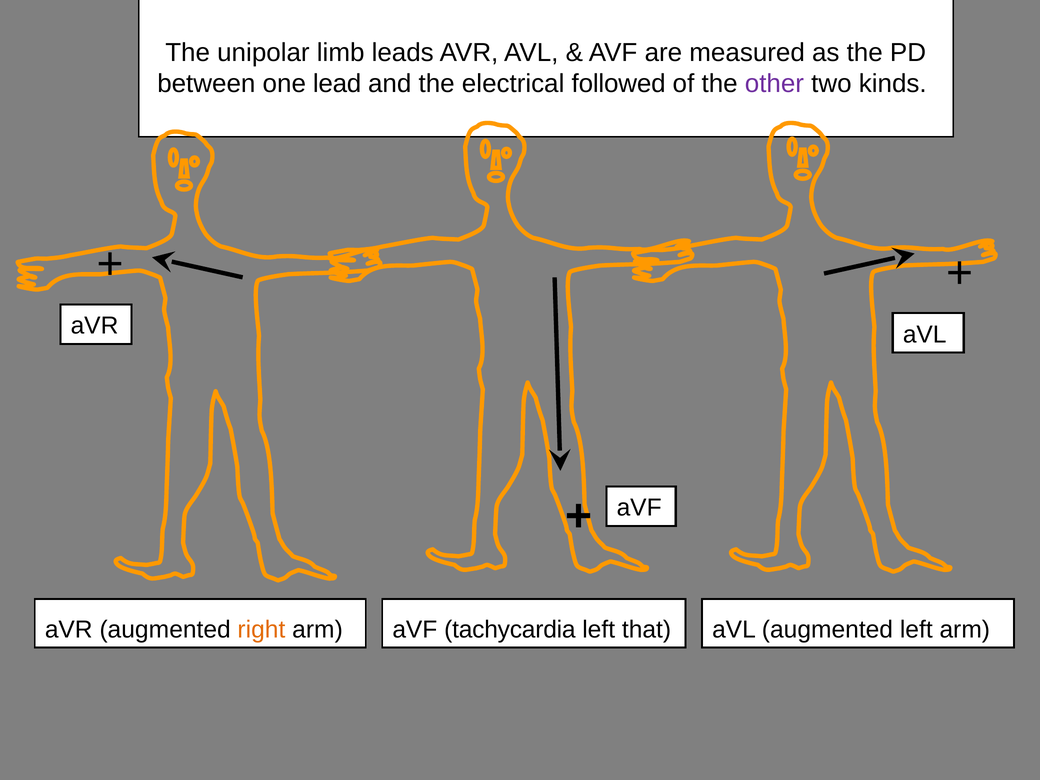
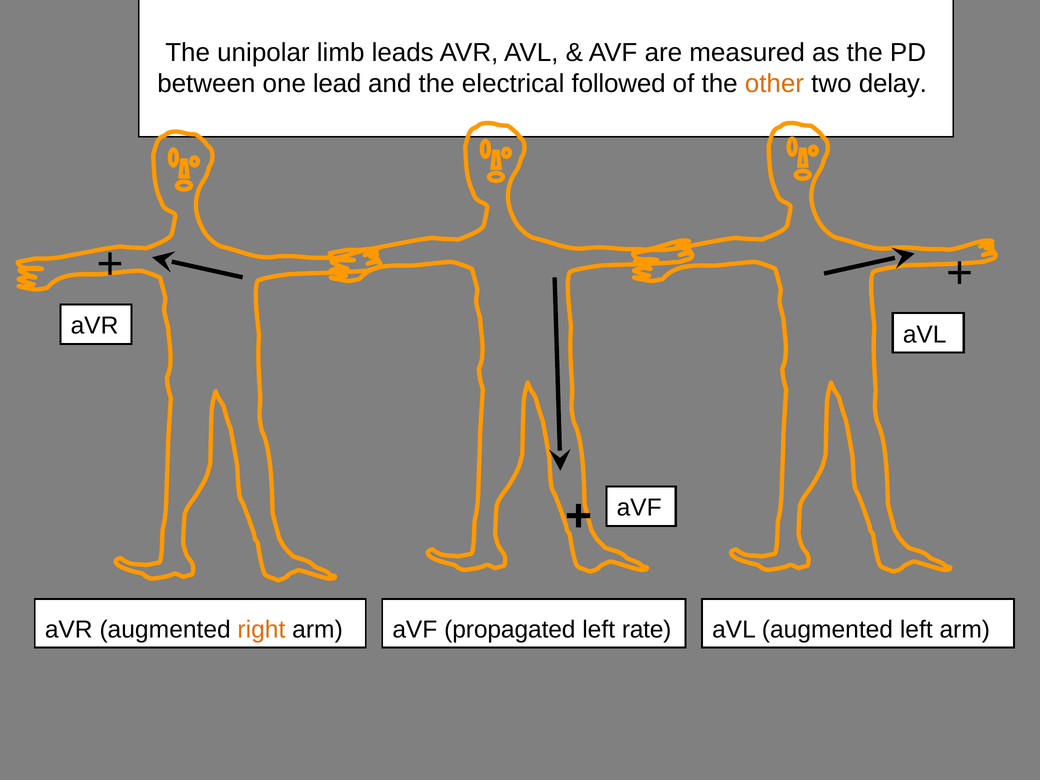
other colour: purple -> orange (774, 84)
kinds: kinds -> delay (893, 84)
tachycardia: tachycardia -> propagated (510, 629)
that: that -> rate (647, 629)
